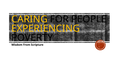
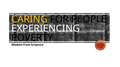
EXPERIENCING colour: yellow -> white (46, 29)
